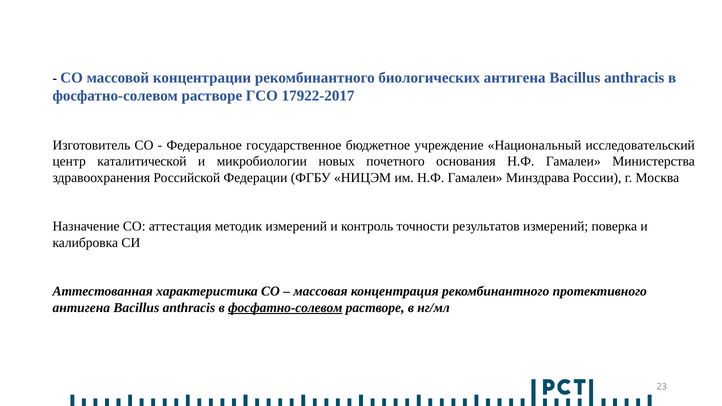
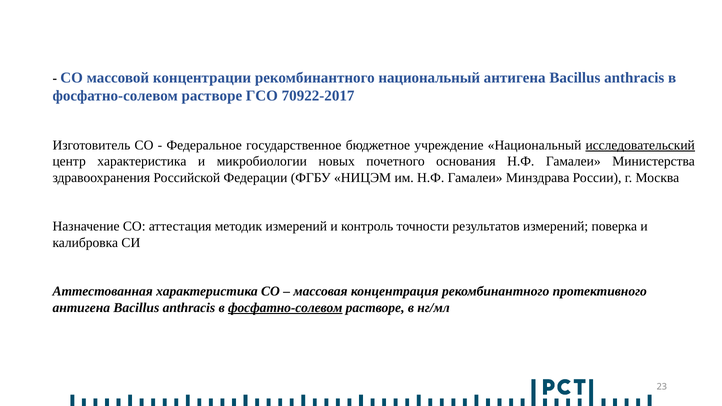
рекомбинантного биологических: биологических -> национальный (429, 78)
17922-2017: 17922-2017 -> 70922-2017 (318, 96)
исследовательский underline: none -> present (640, 145)
центр каталитической: каталитической -> характеристика (142, 162)
